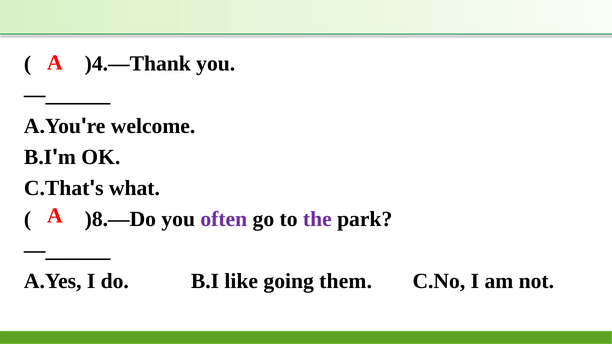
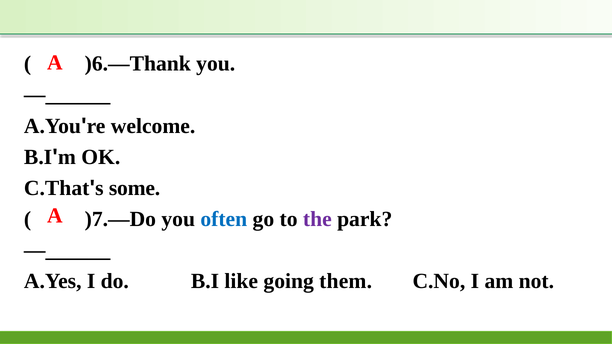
)4.—Thank: )4.—Thank -> )6.—Thank (138, 64)
what: what -> some (135, 188)
)8.—Do: )8.—Do -> )7.—Do (120, 219)
often colour: purple -> blue (224, 219)
